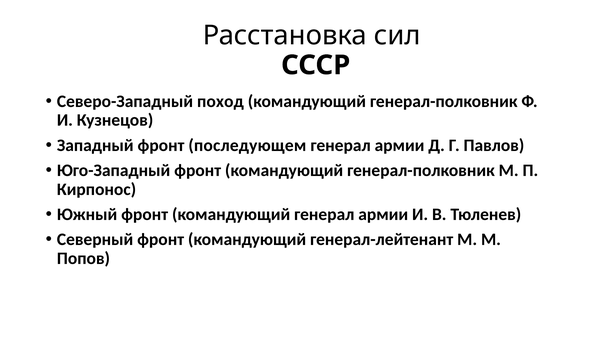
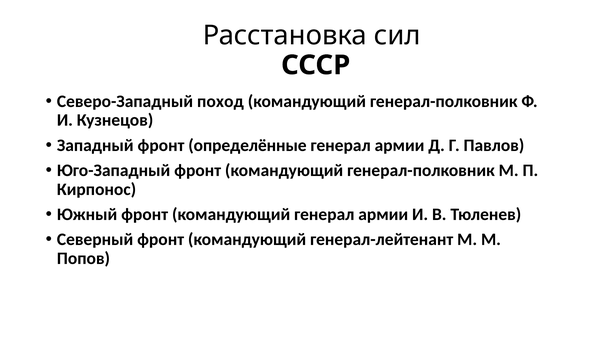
последующем: последующем -> определённые (247, 145)
